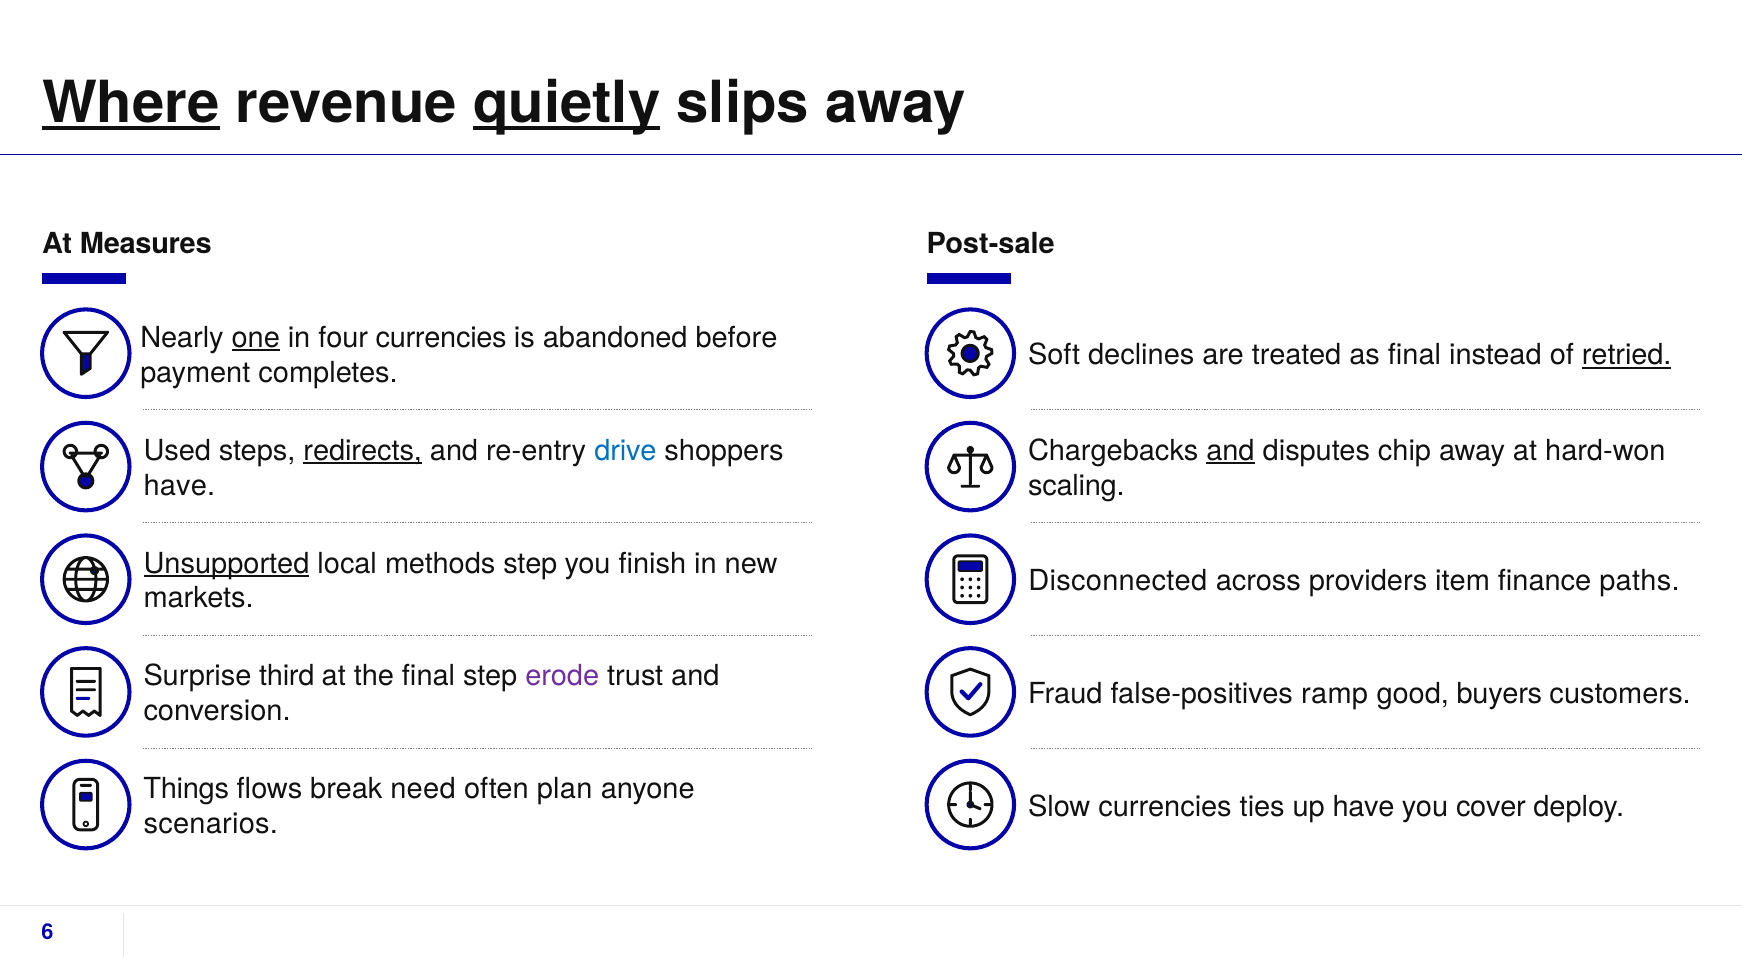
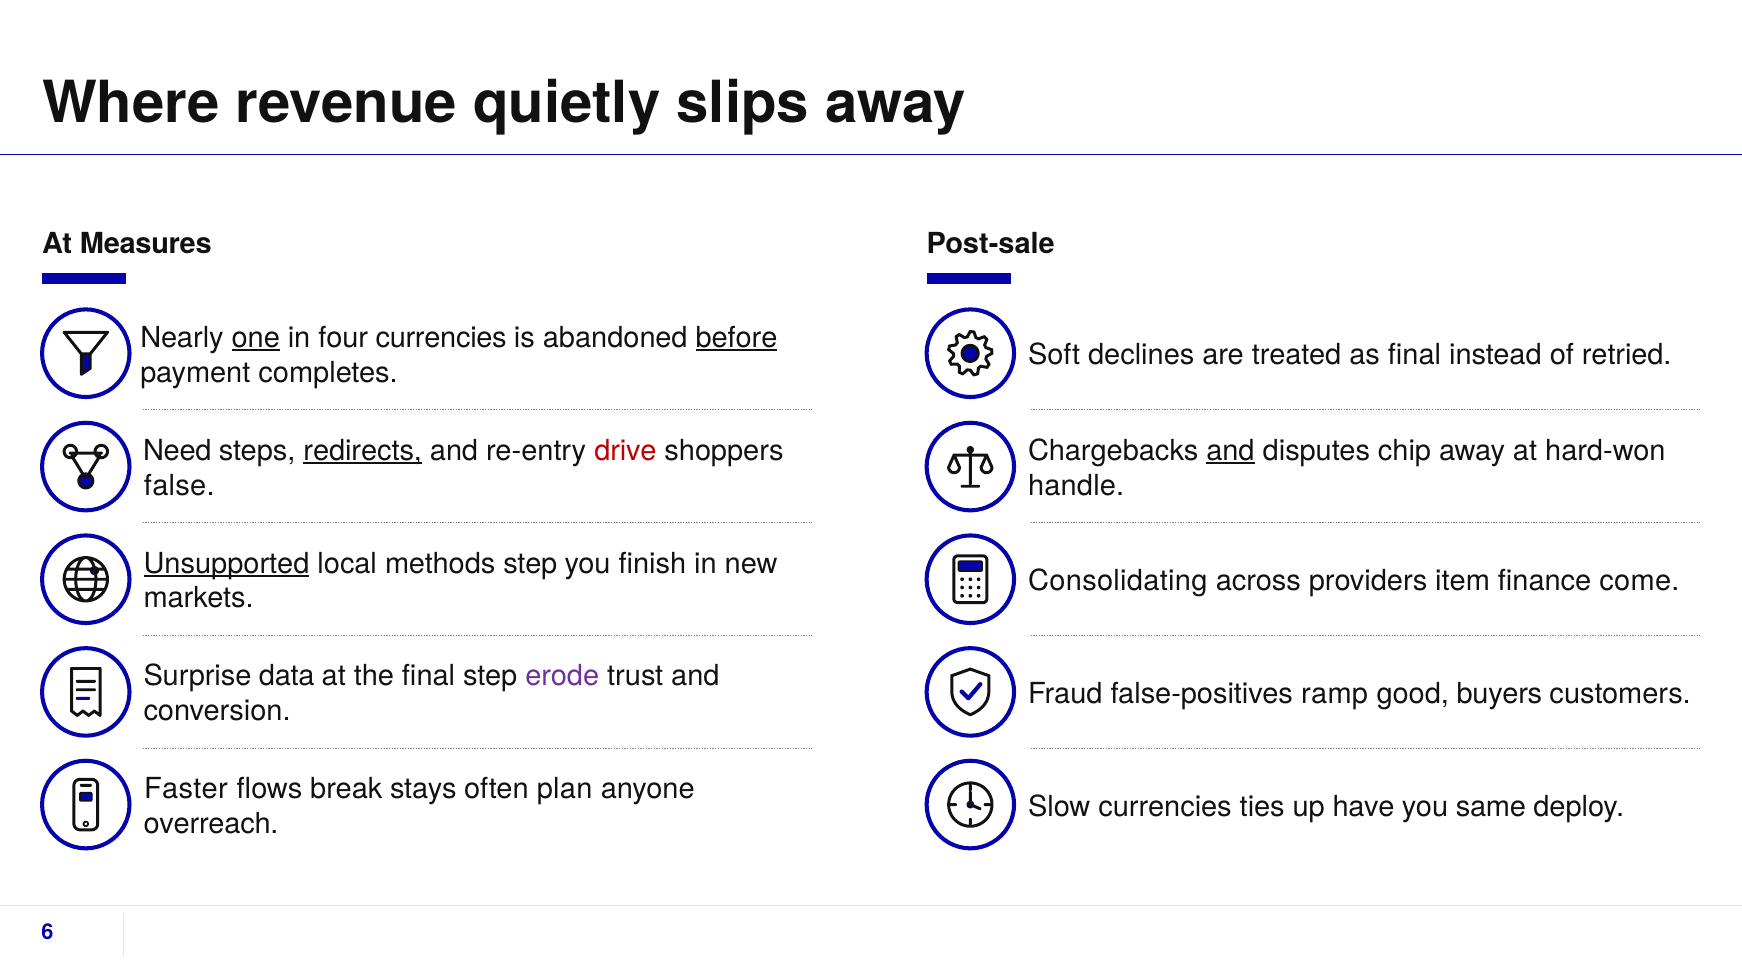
Where underline: present -> none (131, 103)
quietly underline: present -> none (567, 103)
before underline: none -> present (737, 338)
retried underline: present -> none (1627, 355)
Used: Used -> Need (177, 451)
drive colour: blue -> red (625, 451)
have: have -> false (179, 485)
scaling: scaling -> handle (1076, 485)
Disconnected: Disconnected -> Consolidating (1118, 581)
paths: paths -> come (1639, 581)
third: third -> data (287, 676)
Things: Things -> Faster (186, 789)
need: need -> stays (423, 789)
cover: cover -> same (1491, 806)
scenarios: scenarios -> overreach (211, 824)
